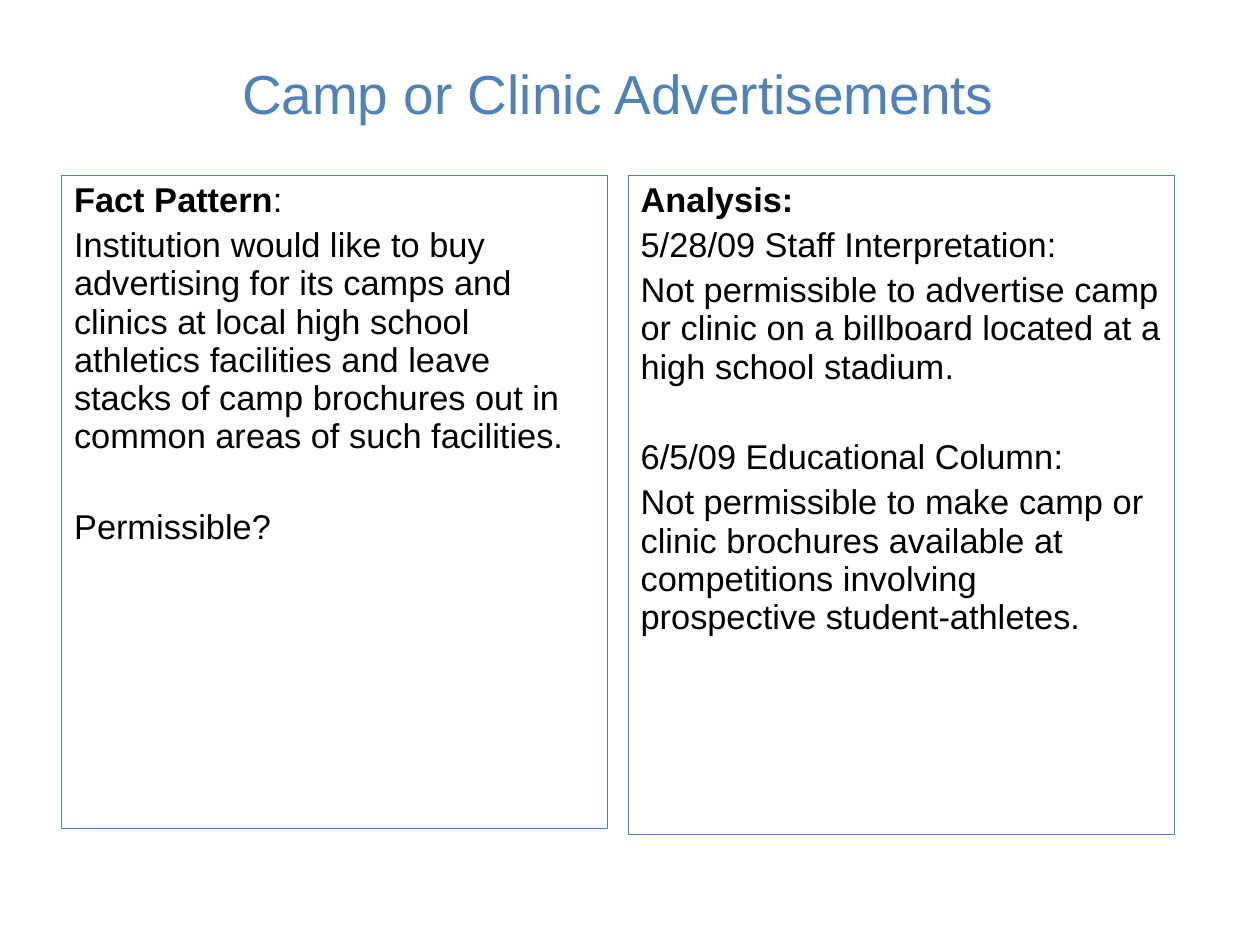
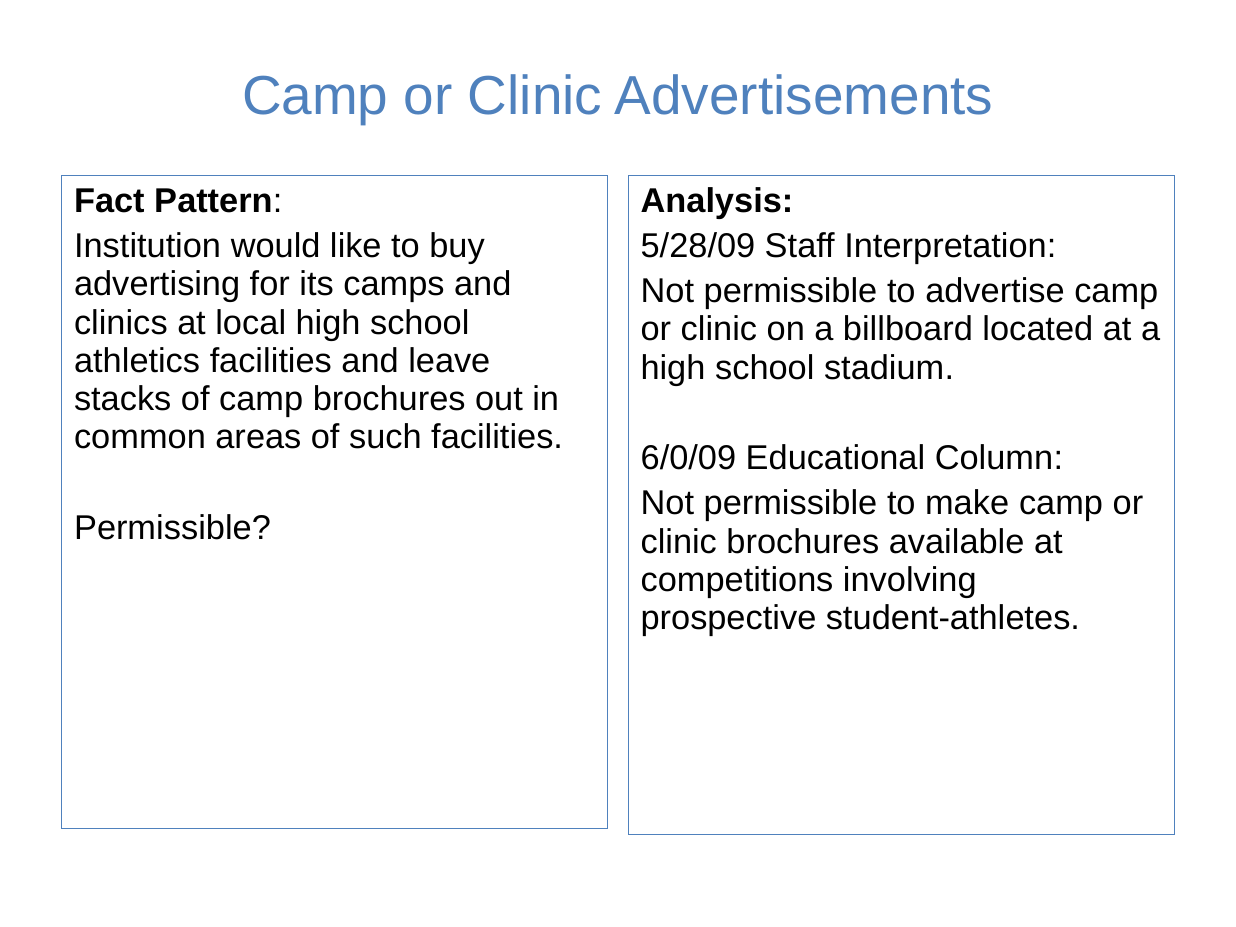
6/5/09: 6/5/09 -> 6/0/09 (688, 458)
